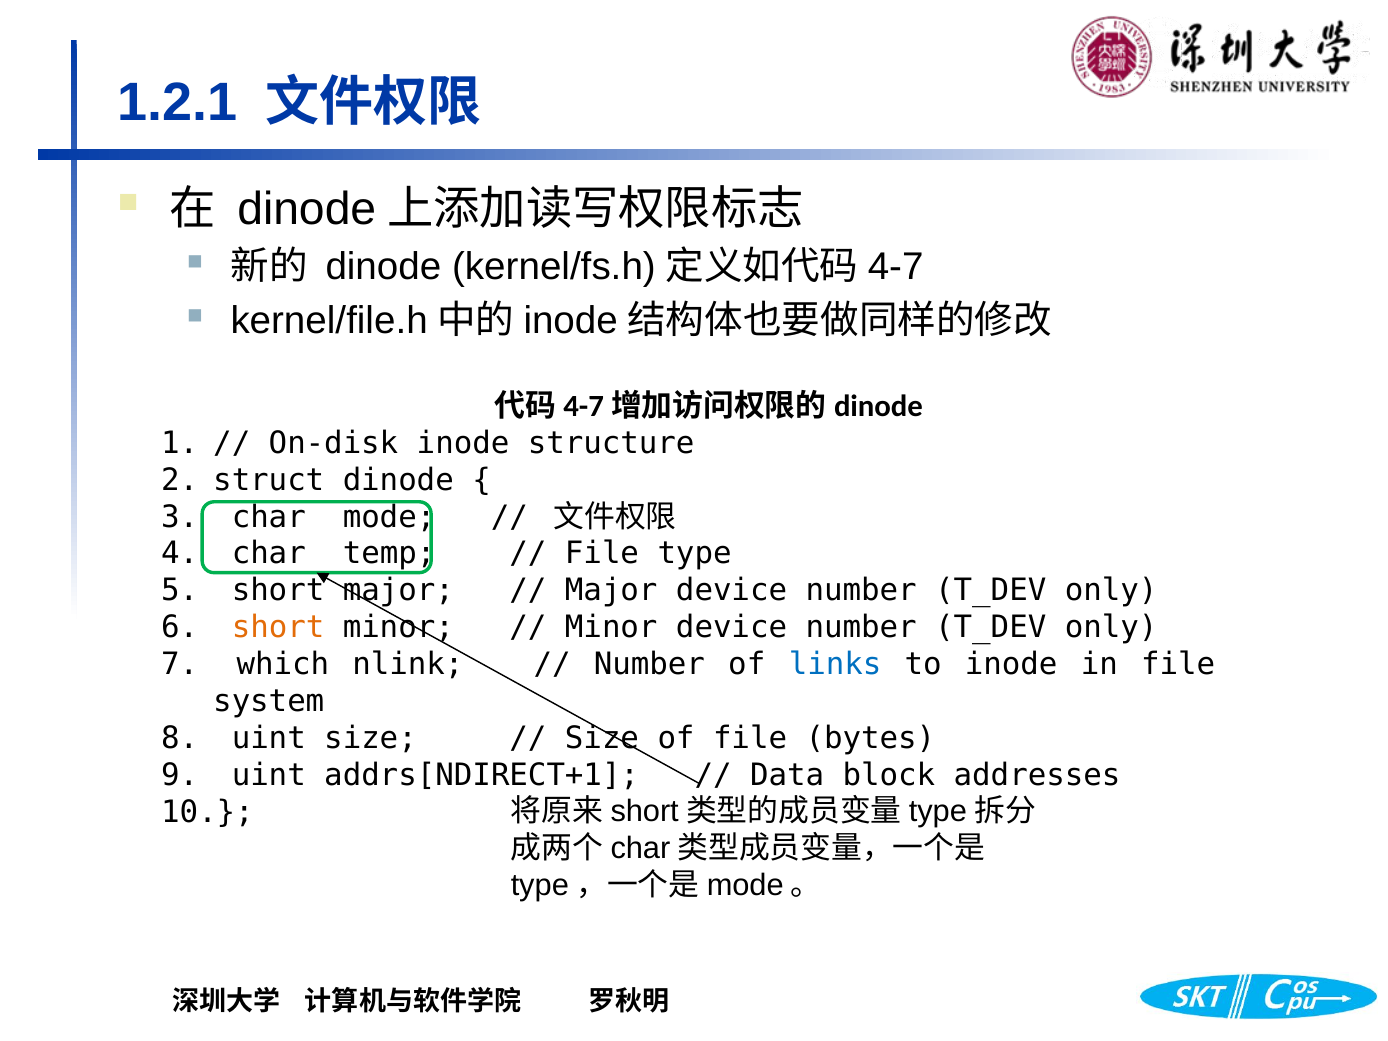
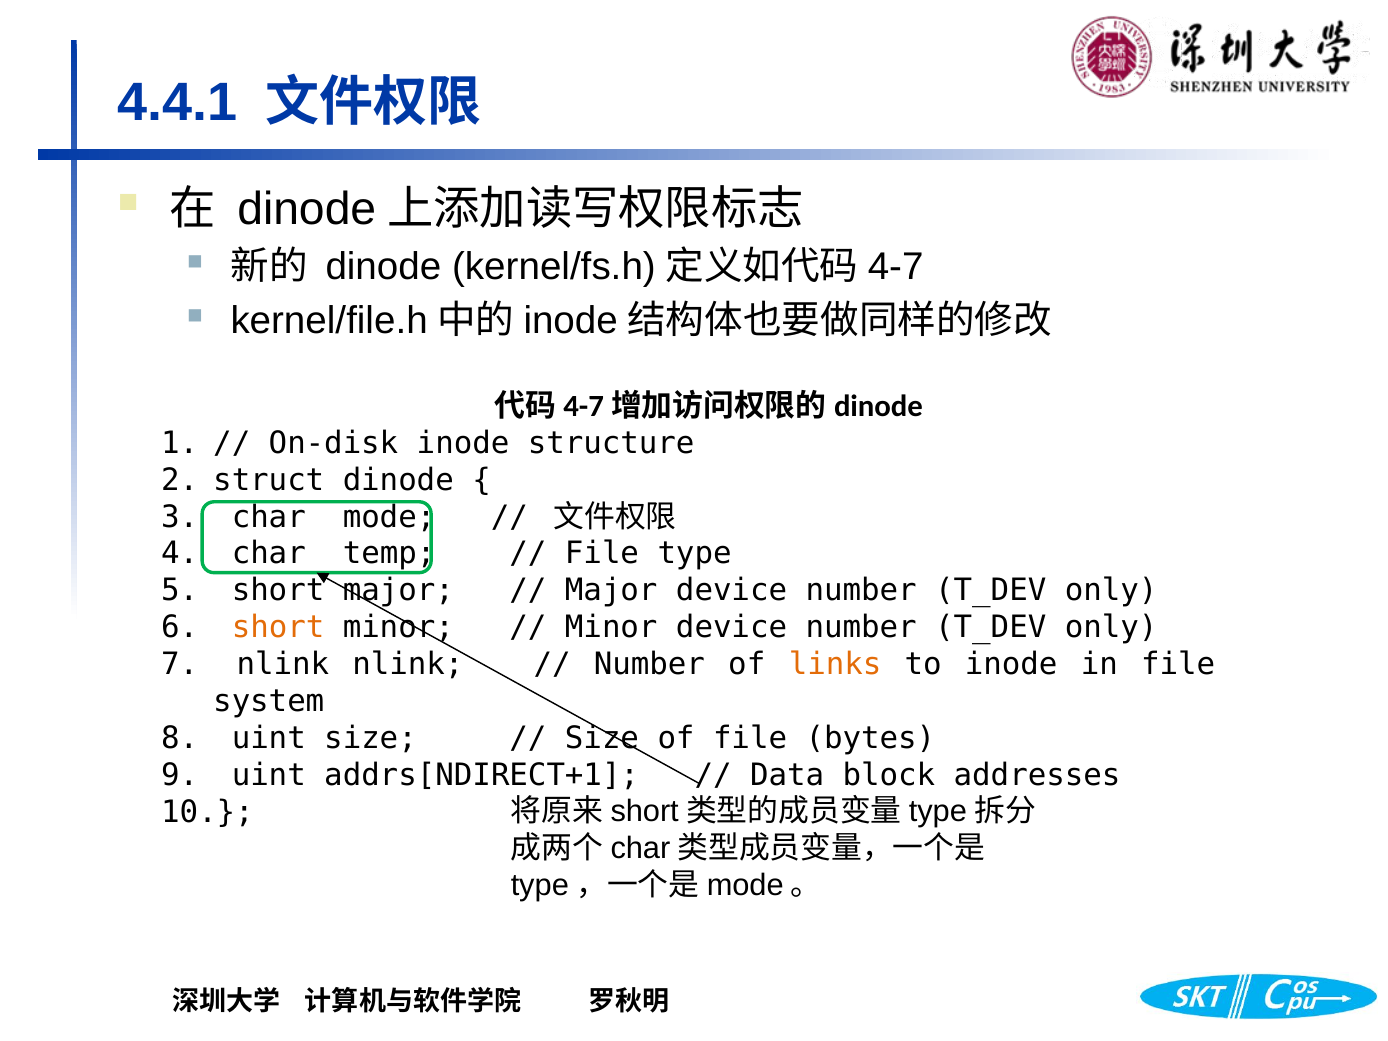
1.2.1: 1.2.1 -> 4.4.1 (178, 102)
which: which -> nlink (283, 665)
links colour: blue -> orange (835, 665)
